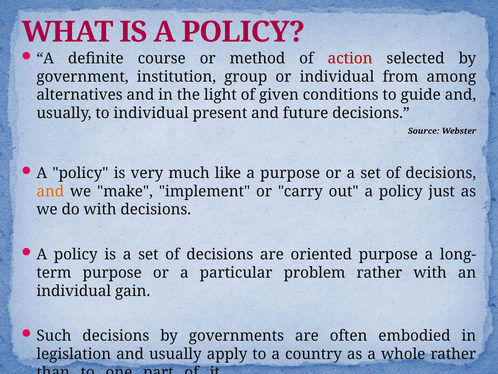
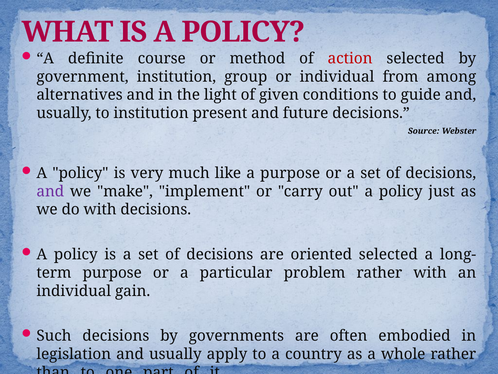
to individual: individual -> institution (151, 113)
and colour: orange -> purple (50, 191)
oriented purpose: purpose -> selected (388, 254)
